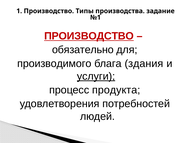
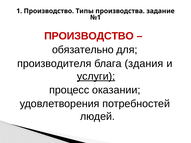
ПРОИЗВОДСТВО underline: present -> none (89, 36)
производимого: производимого -> производителя (54, 64)
продукта: продукта -> оказании (116, 90)
